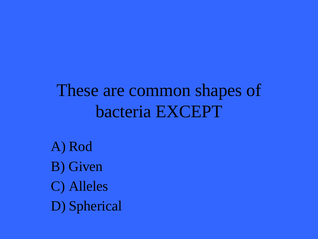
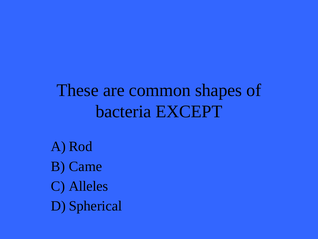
Given: Given -> Came (86, 166)
